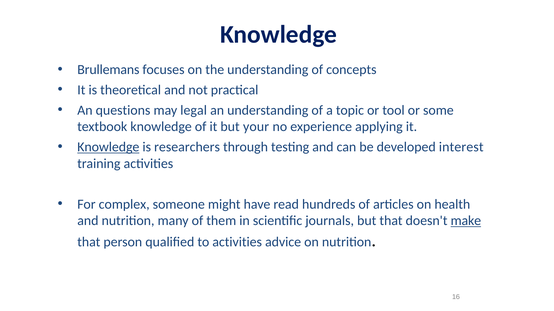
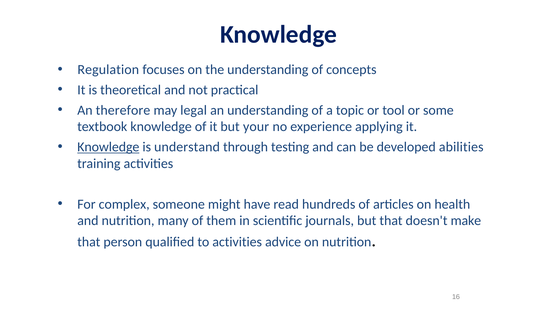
Brullemans: Brullemans -> Regulation (108, 70)
questions: questions -> therefore (123, 110)
researchers: researchers -> understand (187, 147)
interest: interest -> abilities (461, 147)
make underline: present -> none (466, 221)
